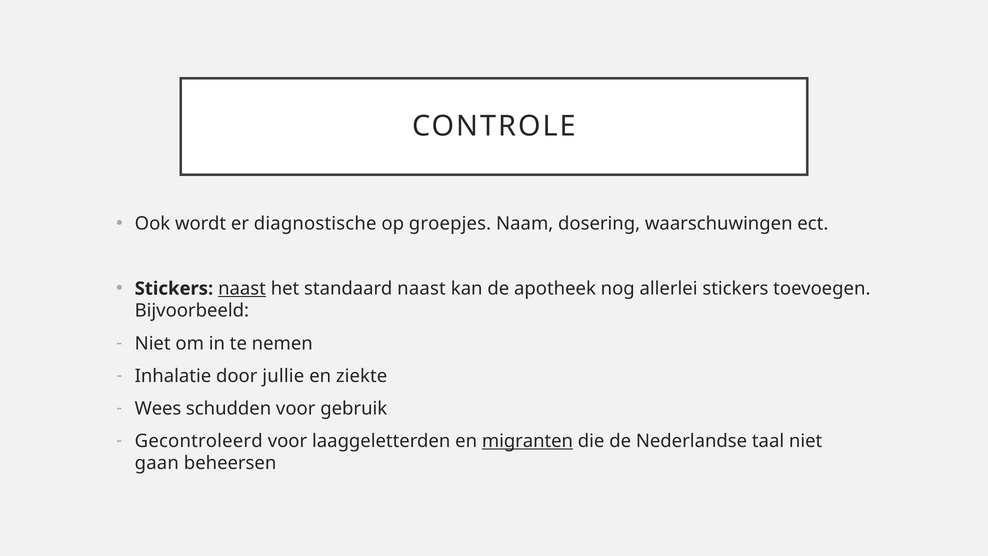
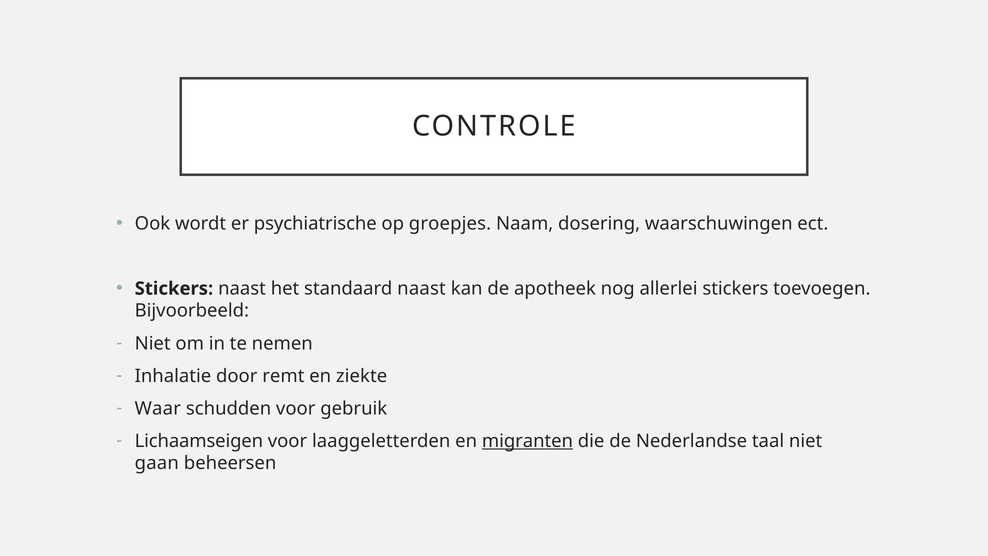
diagnostische: diagnostische -> psychiatrische (315, 223)
naast underline: present -> none (242, 288)
jullie: jullie -> remt (283, 376)
Wees: Wees -> Waar (158, 408)
Gecontroleerd: Gecontroleerd -> Lichaamseigen (199, 441)
